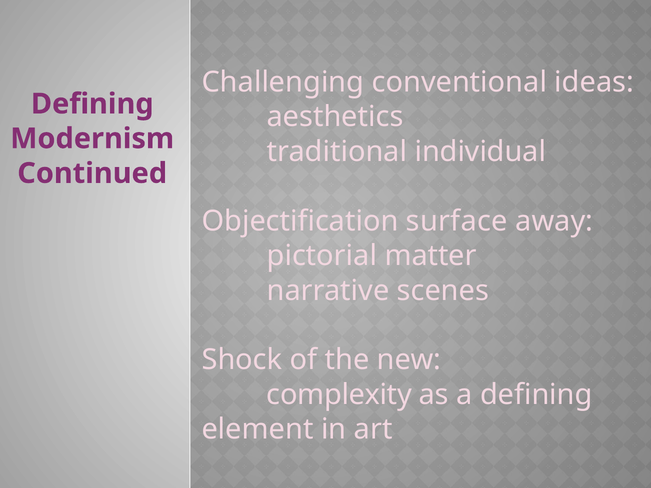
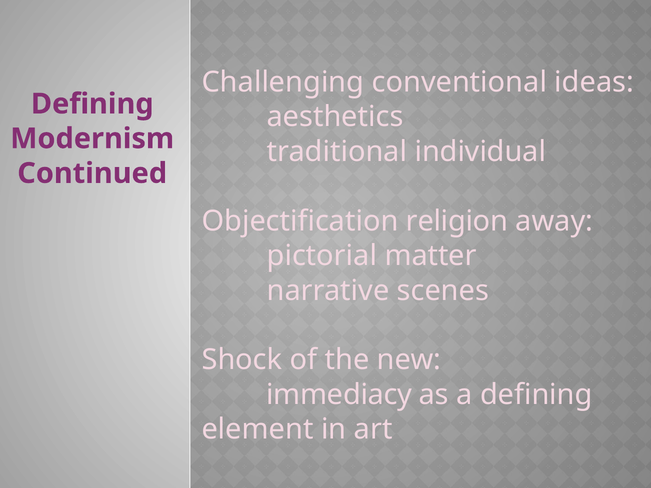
surface: surface -> religion (457, 221)
complexity: complexity -> immediacy (339, 395)
